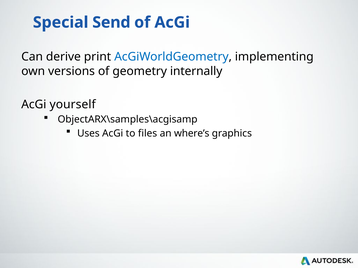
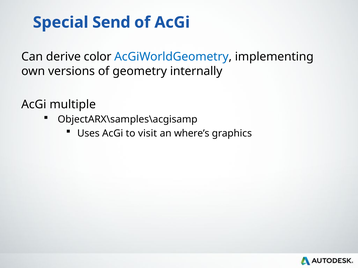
print: print -> color (98, 57)
yourself: yourself -> multiple (73, 105)
files: files -> visit (148, 134)
